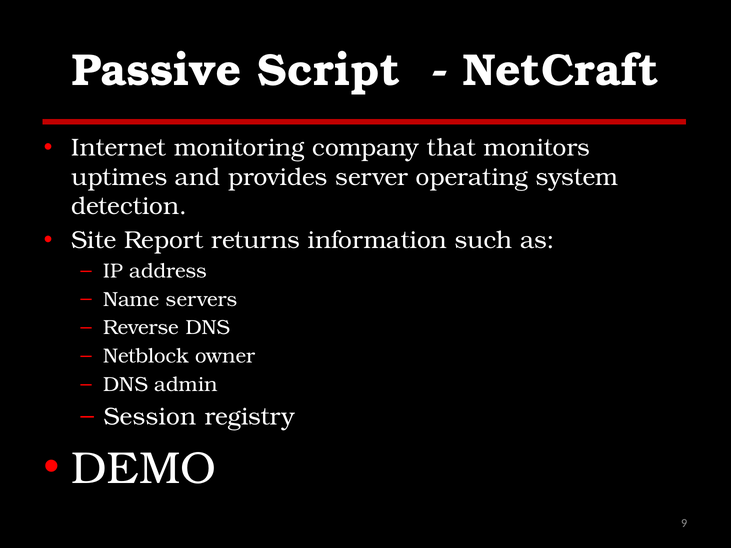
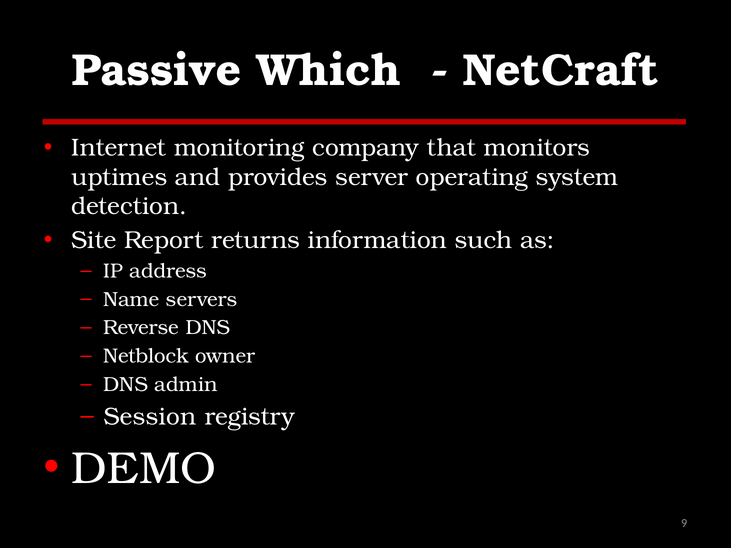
Script: Script -> Which (329, 71)
